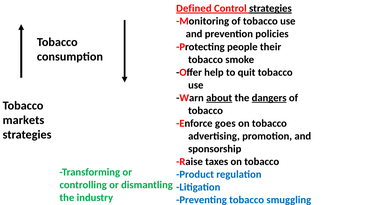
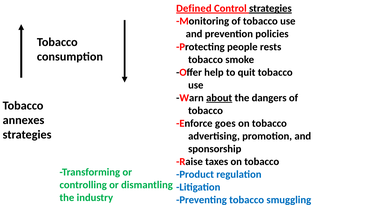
their: their -> rests (271, 47)
dangers underline: present -> none (269, 98)
markets: markets -> annexes (23, 120)
